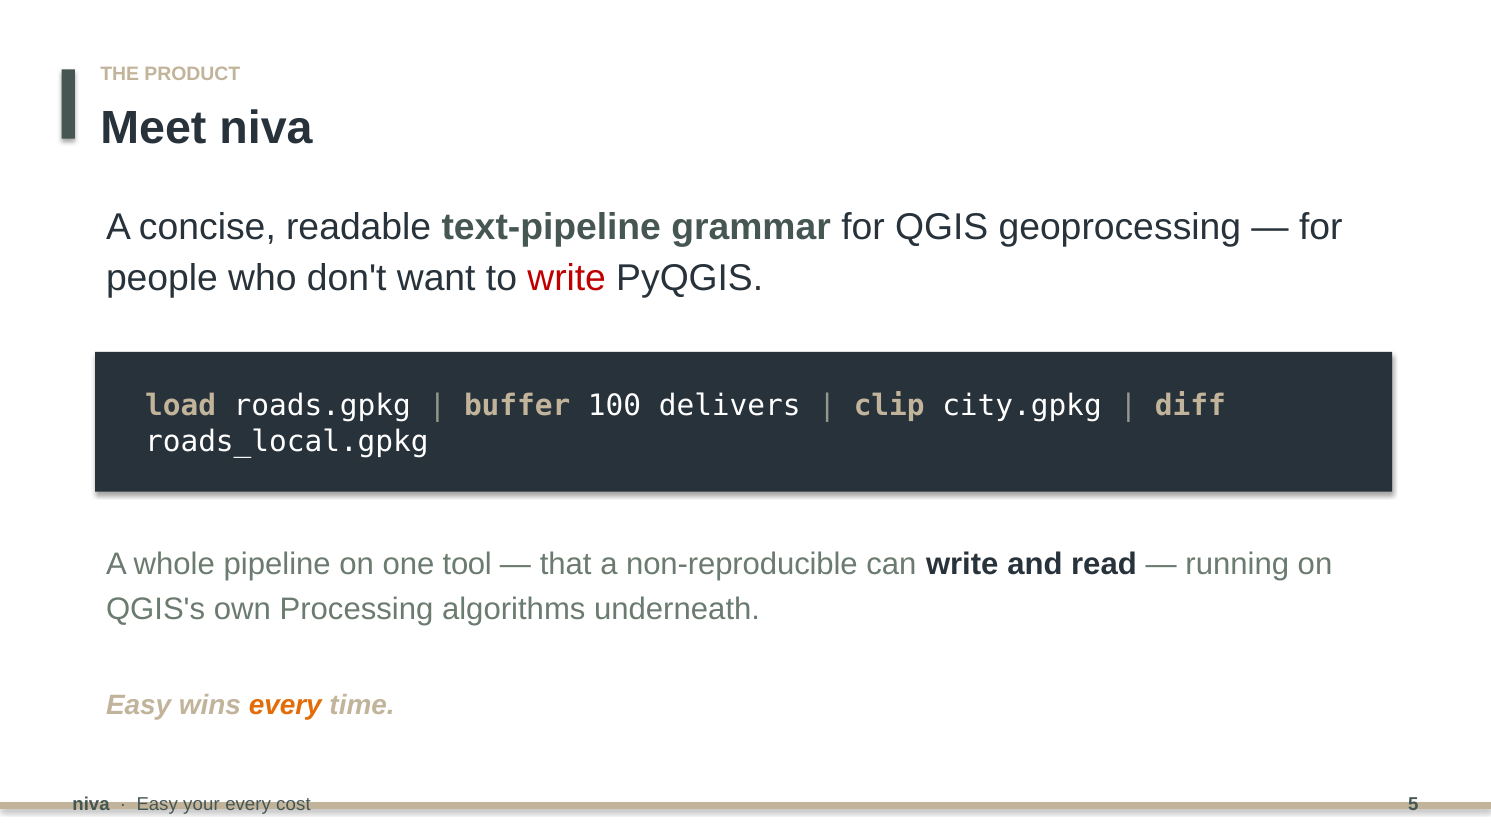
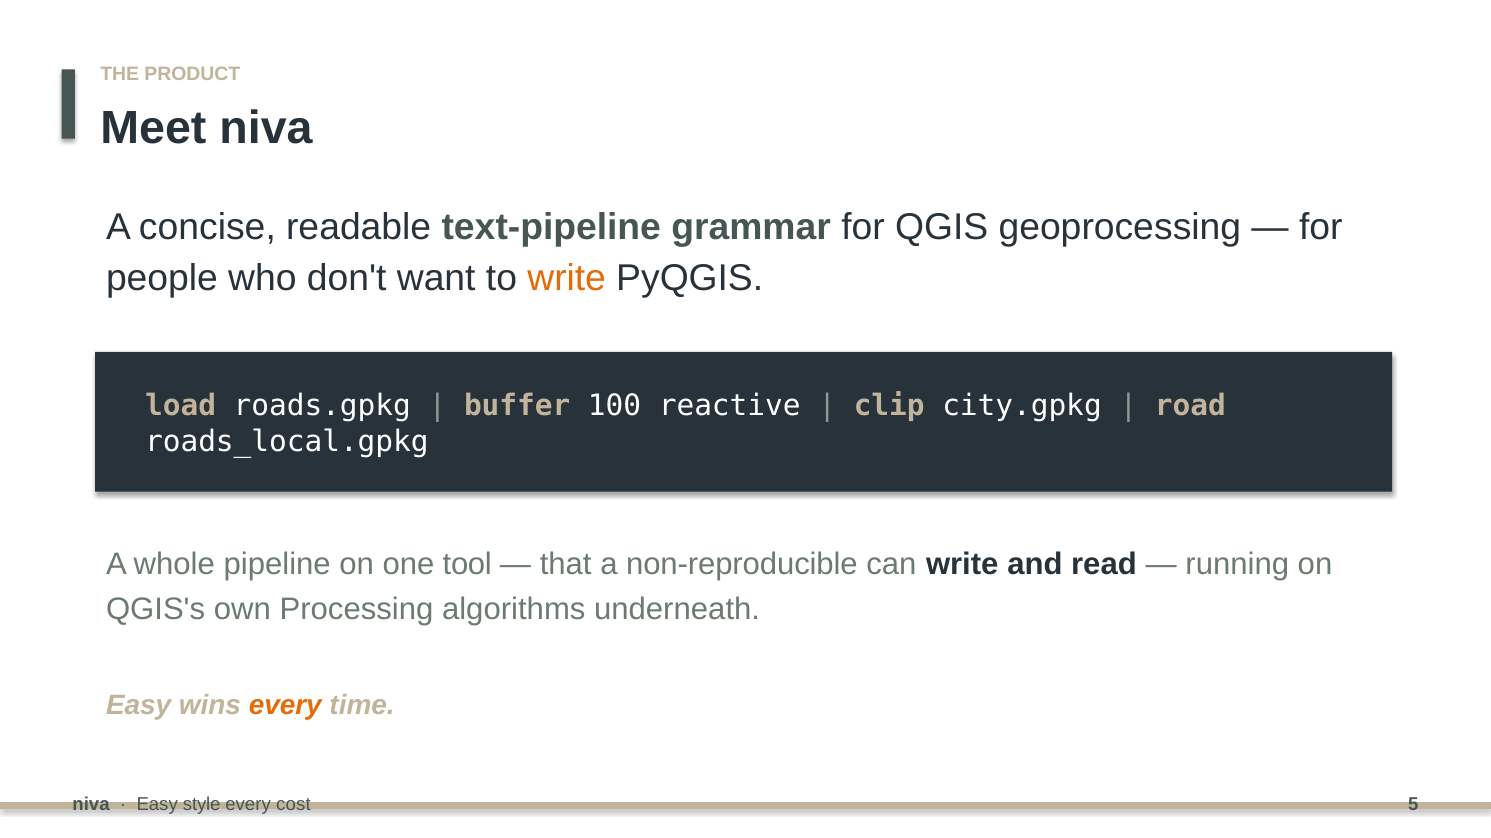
write colour: red -> orange (567, 279)
delivers: delivers -> reactive (730, 406)
diff: diff -> road (1190, 406)
your: your -> style (202, 805)
